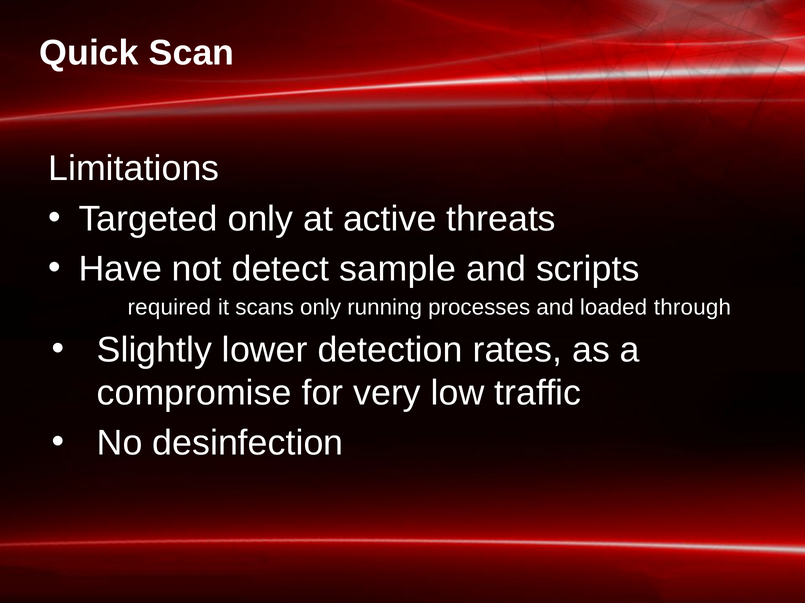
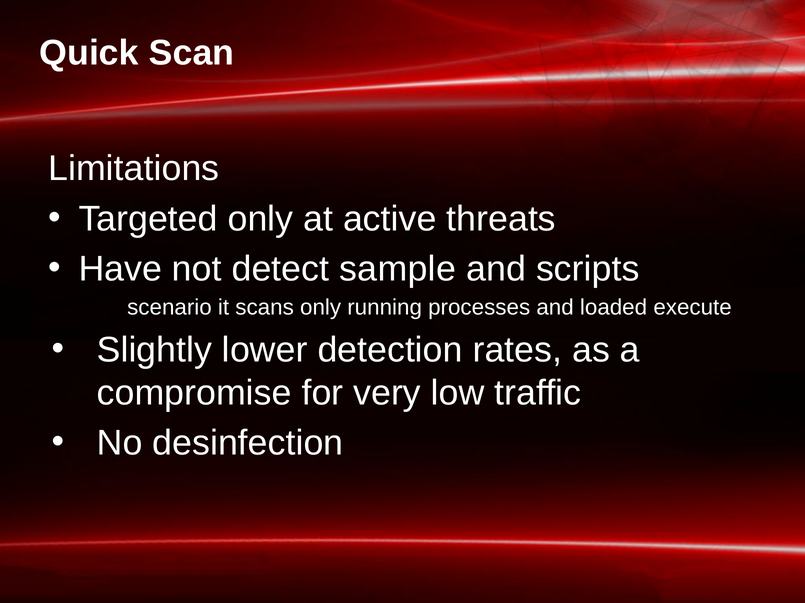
required: required -> scenario (169, 308)
through: through -> execute (693, 308)
